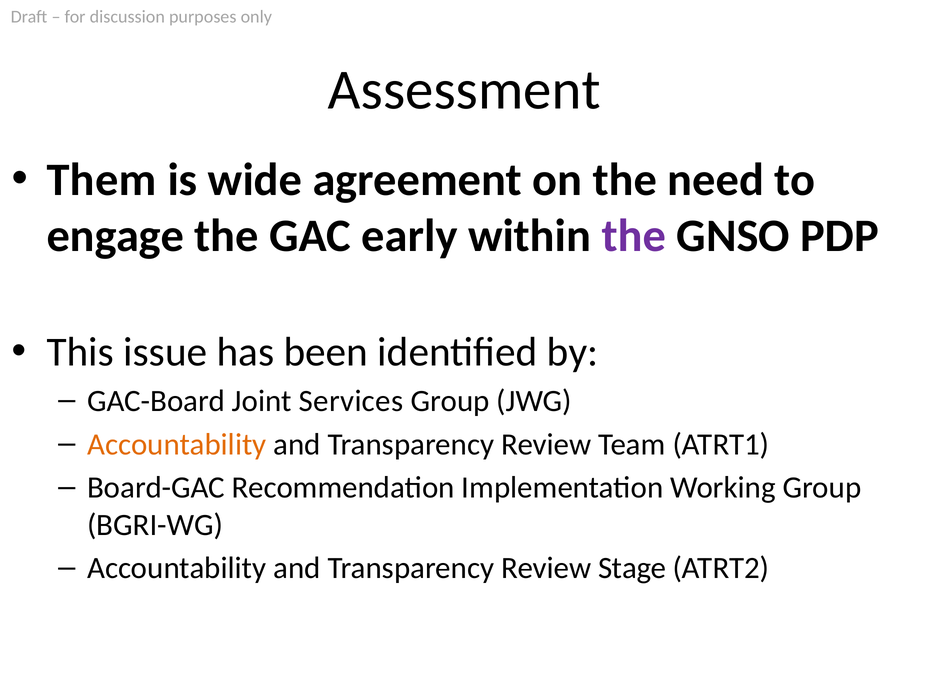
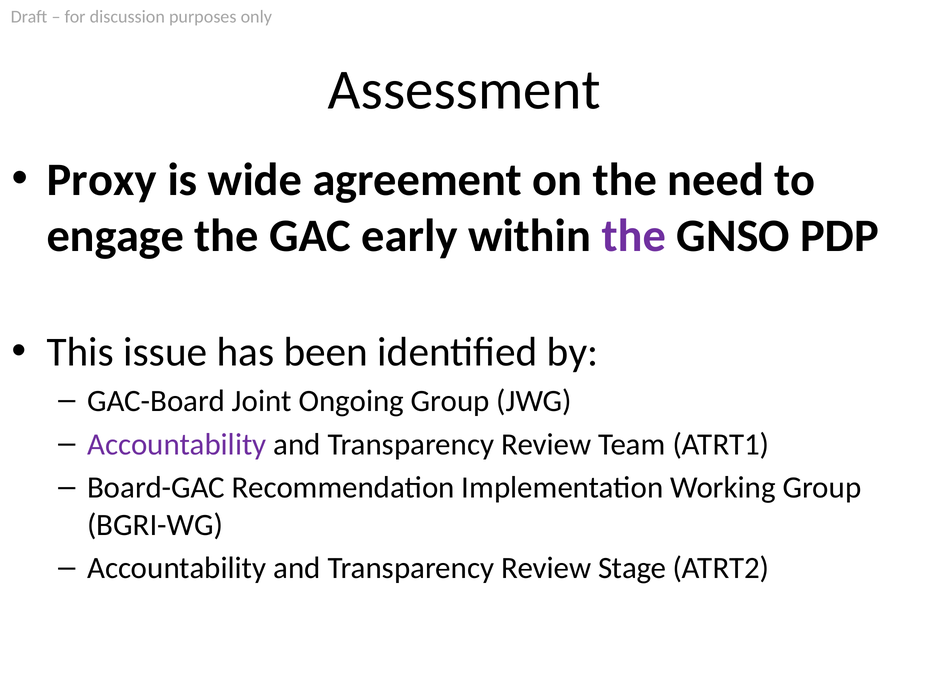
Them: Them -> Proxy (102, 180)
Services: Services -> Ongoing (351, 401)
Accountability colour: orange -> purple (177, 444)
